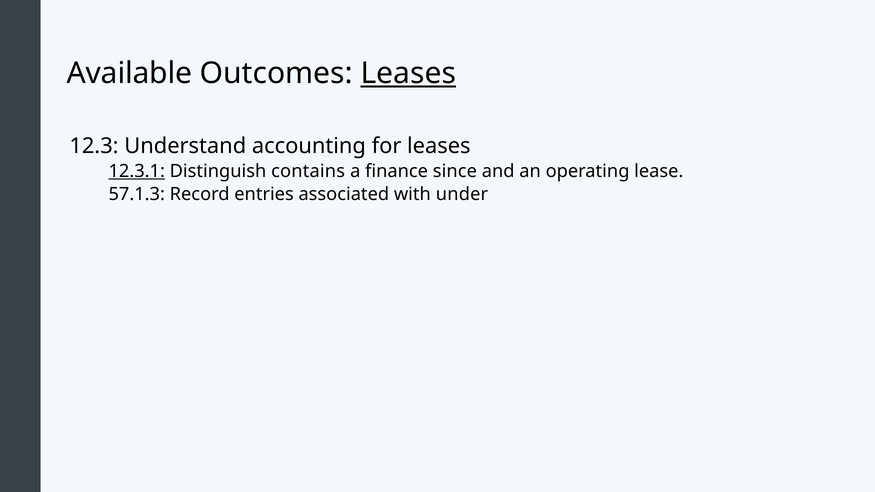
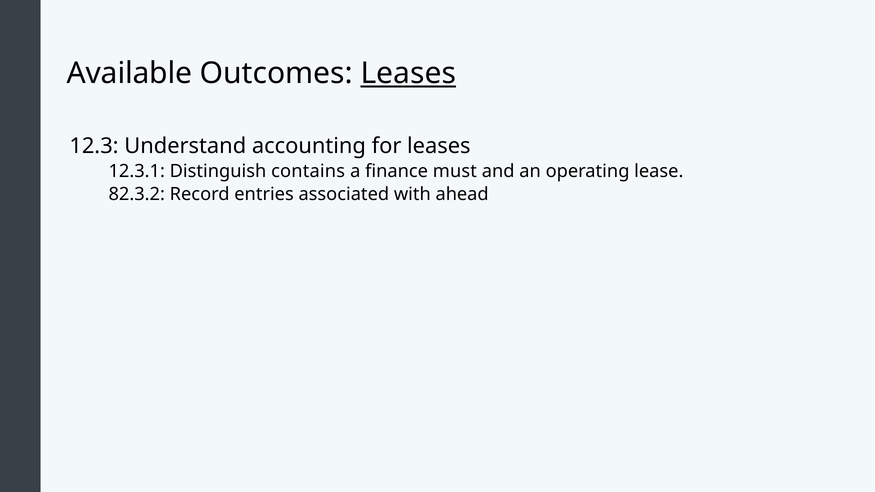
12.3.1 underline: present -> none (137, 171)
since: since -> must (455, 171)
57.1.3: 57.1.3 -> 82.3.2 (137, 194)
under: under -> ahead (462, 194)
